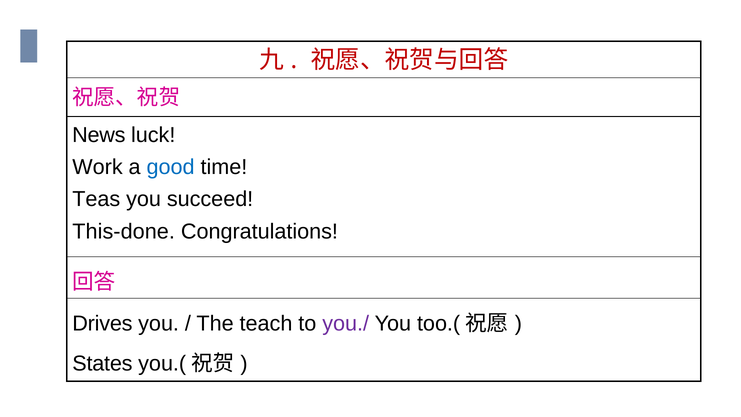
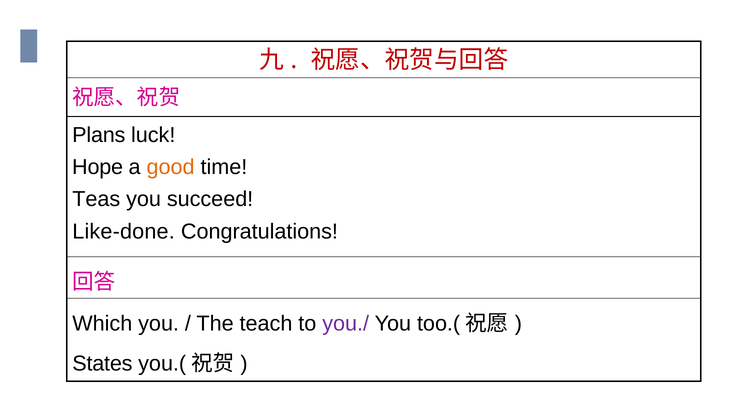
News: News -> Plans (99, 135)
Work: Work -> Hope (98, 167)
good colour: blue -> orange (171, 167)
This-done: This-done -> Like-done (124, 231)
Drives: Drives -> Which (102, 323)
